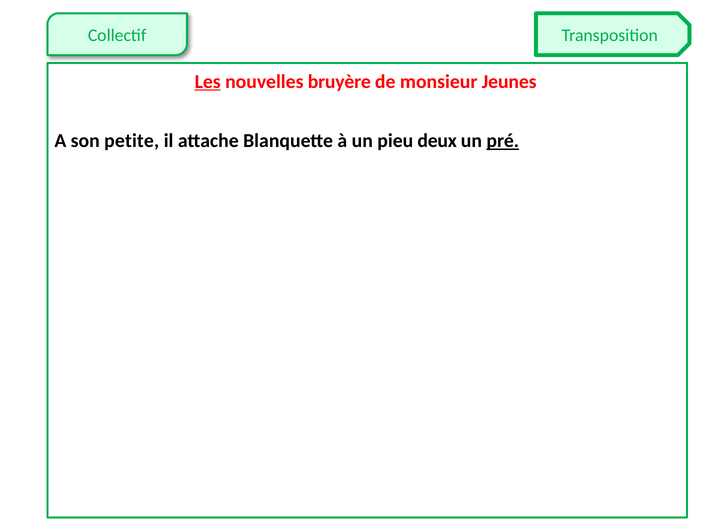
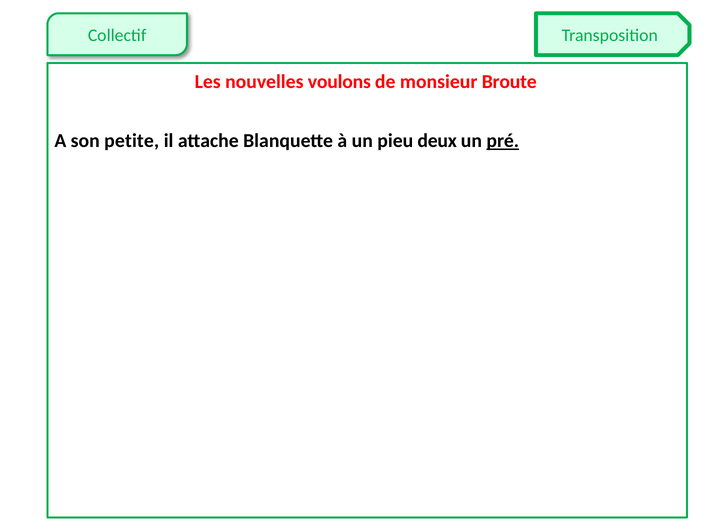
Les underline: present -> none (208, 82)
bruyère: bruyère -> voulons (339, 82)
Jeunes: Jeunes -> Broute (509, 82)
